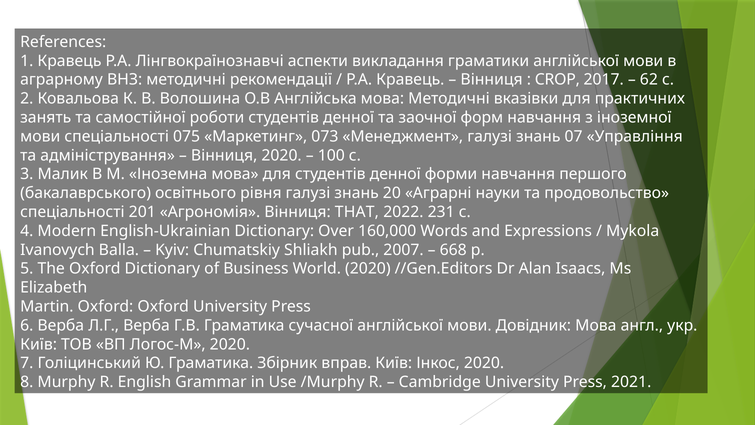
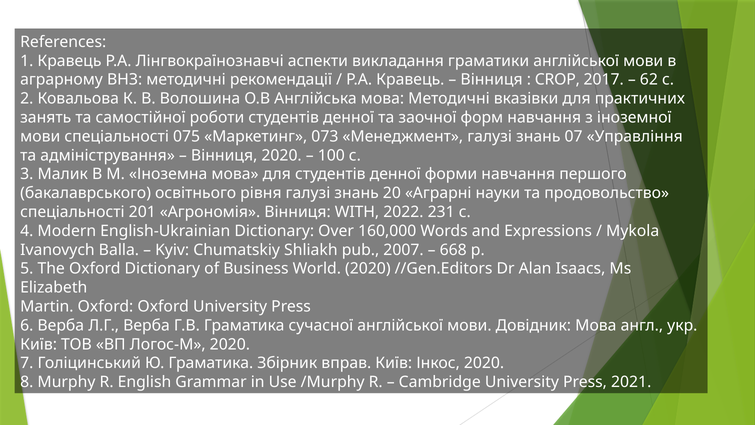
THAT: THAT -> WITH (357, 212)
